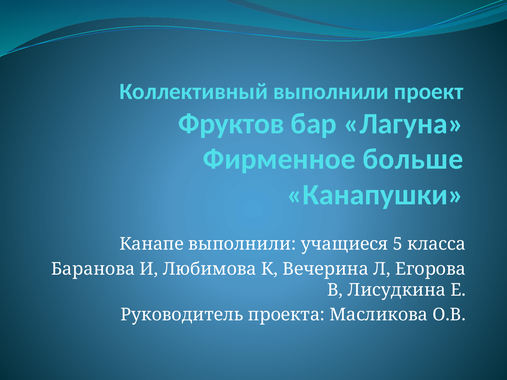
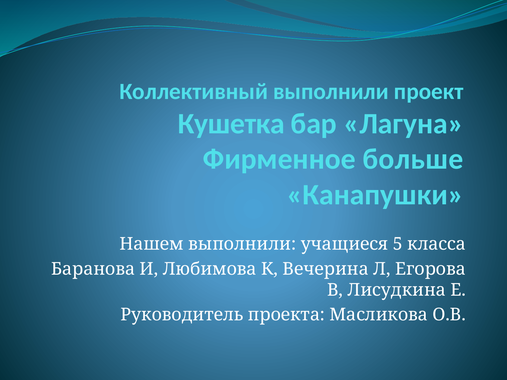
Фруктов: Фруктов -> Кушетка (231, 124)
Канапе: Канапе -> Нашем (152, 244)
